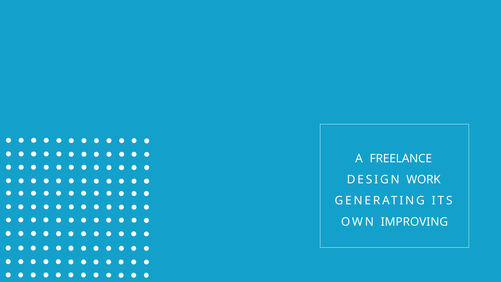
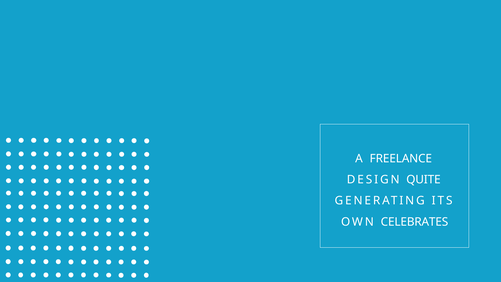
WORK: WORK -> QUITE (423, 180)
IMPROVING: IMPROVING -> CELEBRATES (414, 222)
